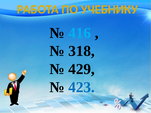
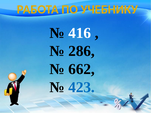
416 colour: light blue -> white (80, 33)
318: 318 -> 286 (82, 51)
429: 429 -> 662 (82, 69)
